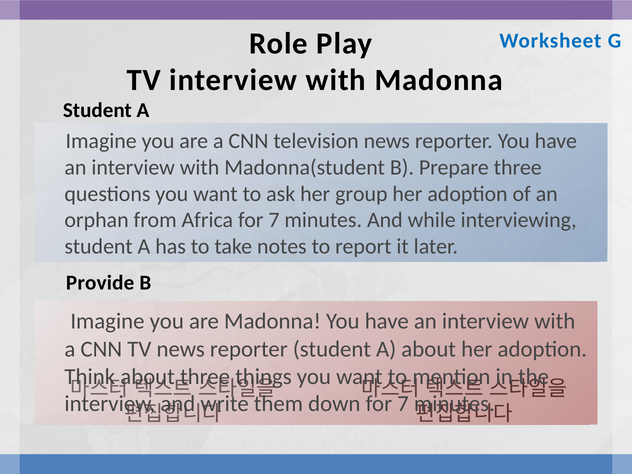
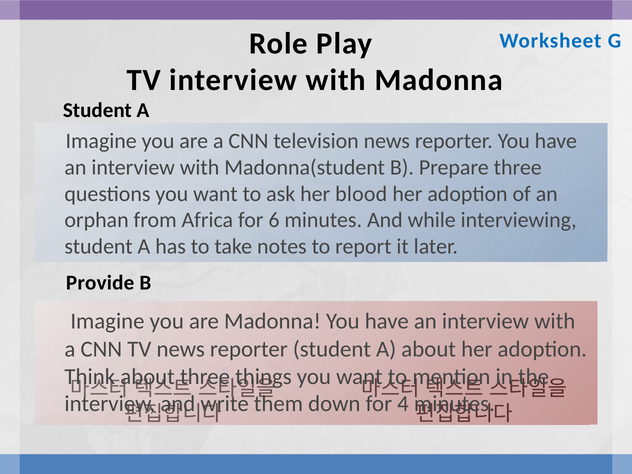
group: group -> blood (361, 194)
Africa for 7: 7 -> 6 (274, 220)
down for 7: 7 -> 4 (403, 404)
